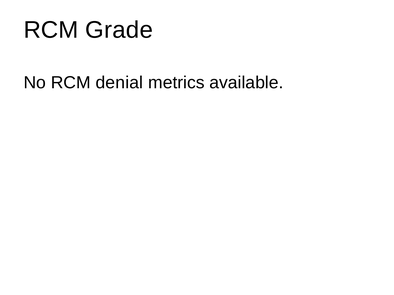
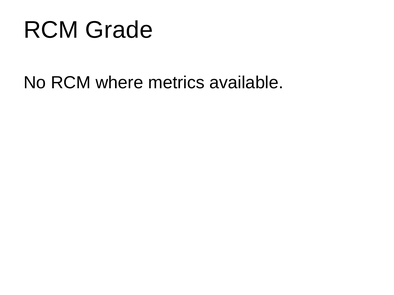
denial: denial -> where (119, 83)
